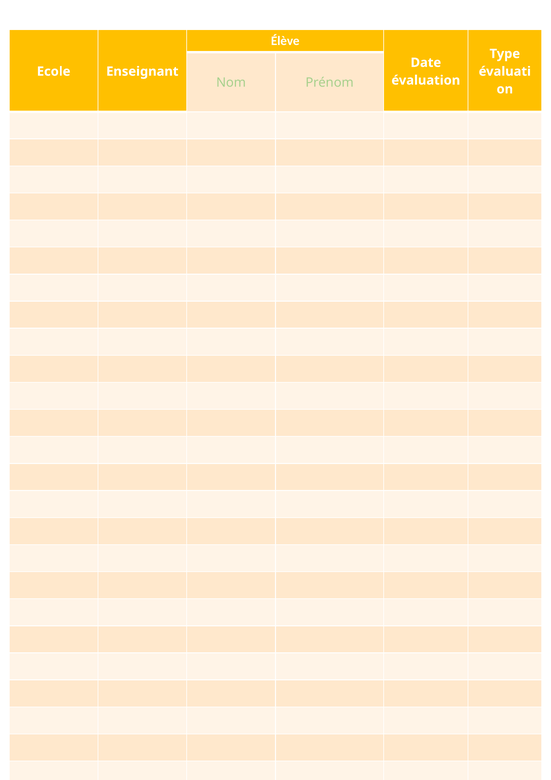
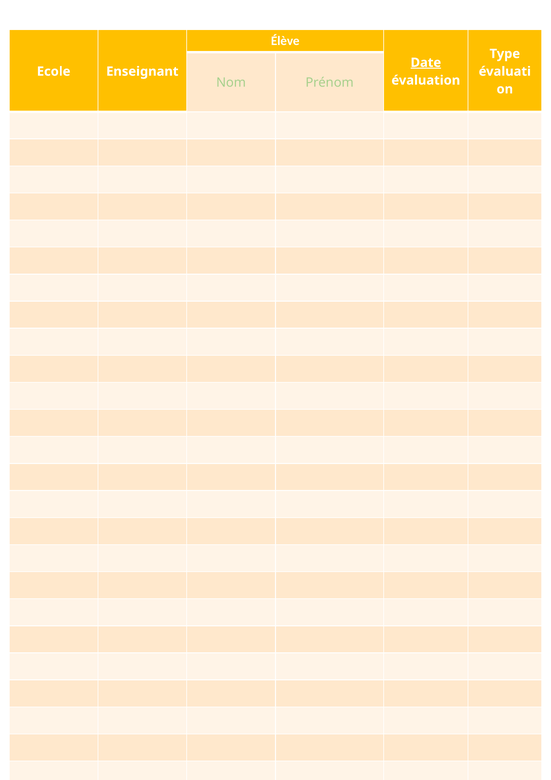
Date underline: none -> present (426, 63)
